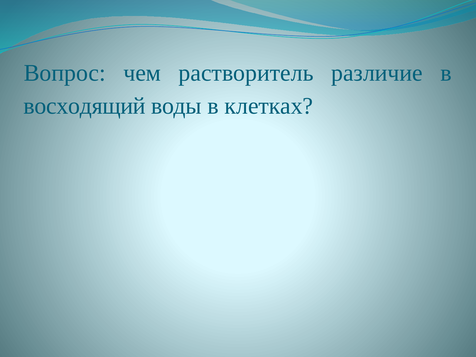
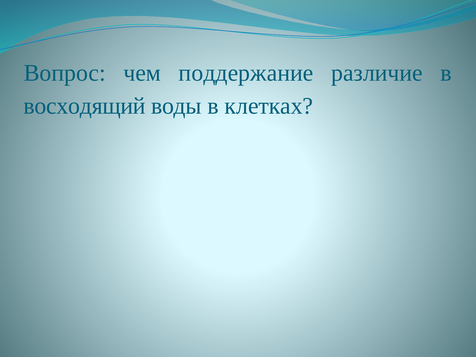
растворитель: растворитель -> поддержание (246, 73)
